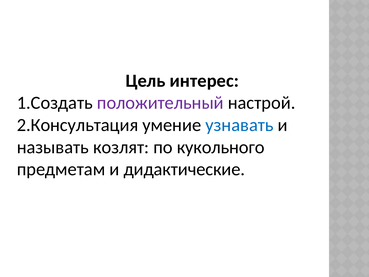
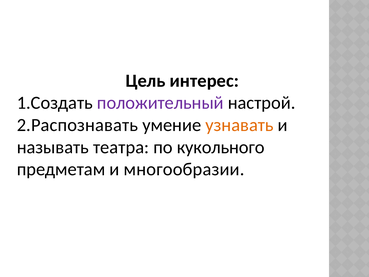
2.Консультация: 2.Консультация -> 2.Распознавать (77, 125)
узнавать colour: blue -> orange (239, 125)
козлят: козлят -> театра (121, 147)
дидактические: дидактические -> многообразии (184, 169)
